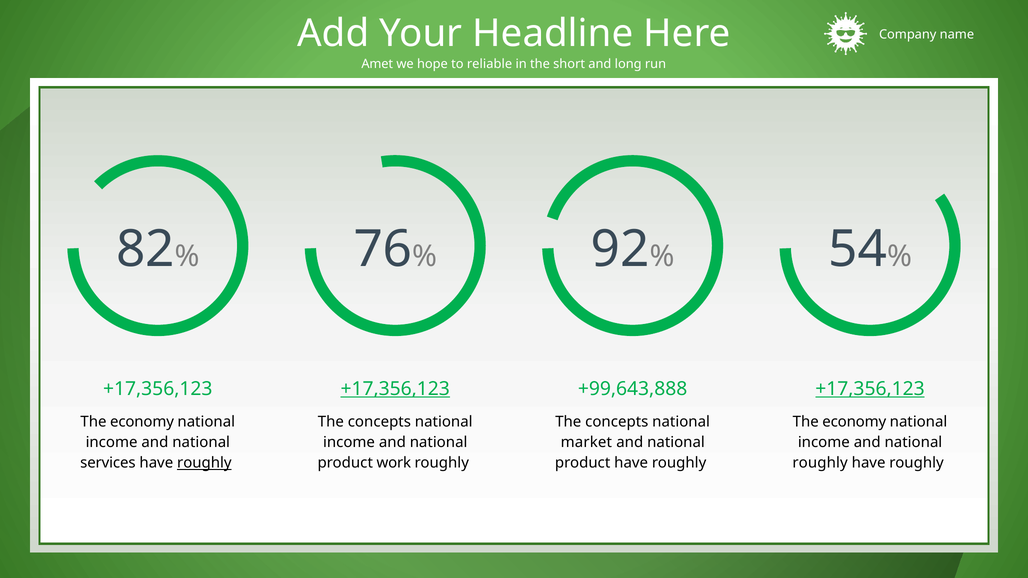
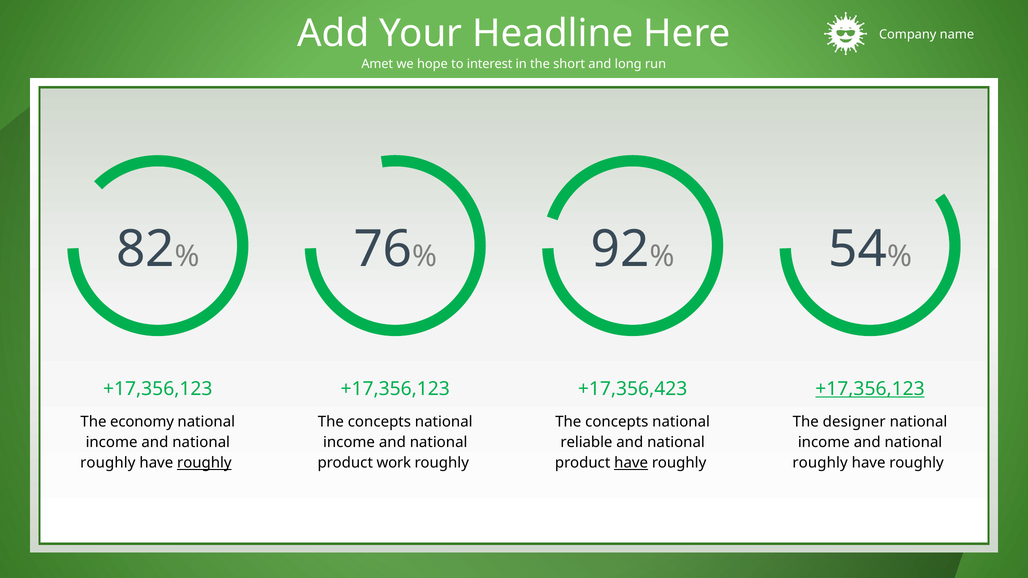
reliable: reliable -> interest (490, 64)
+17,356,123 underline: present -> none (395, 389)
+99,643,888: +99,643,888 -> +17,356,423 (633, 389)
economy: economy -> designer (854, 422)
market: market -> reliable (586, 443)
services: services -> roughly (108, 463)
have underline: none -> present (631, 463)
